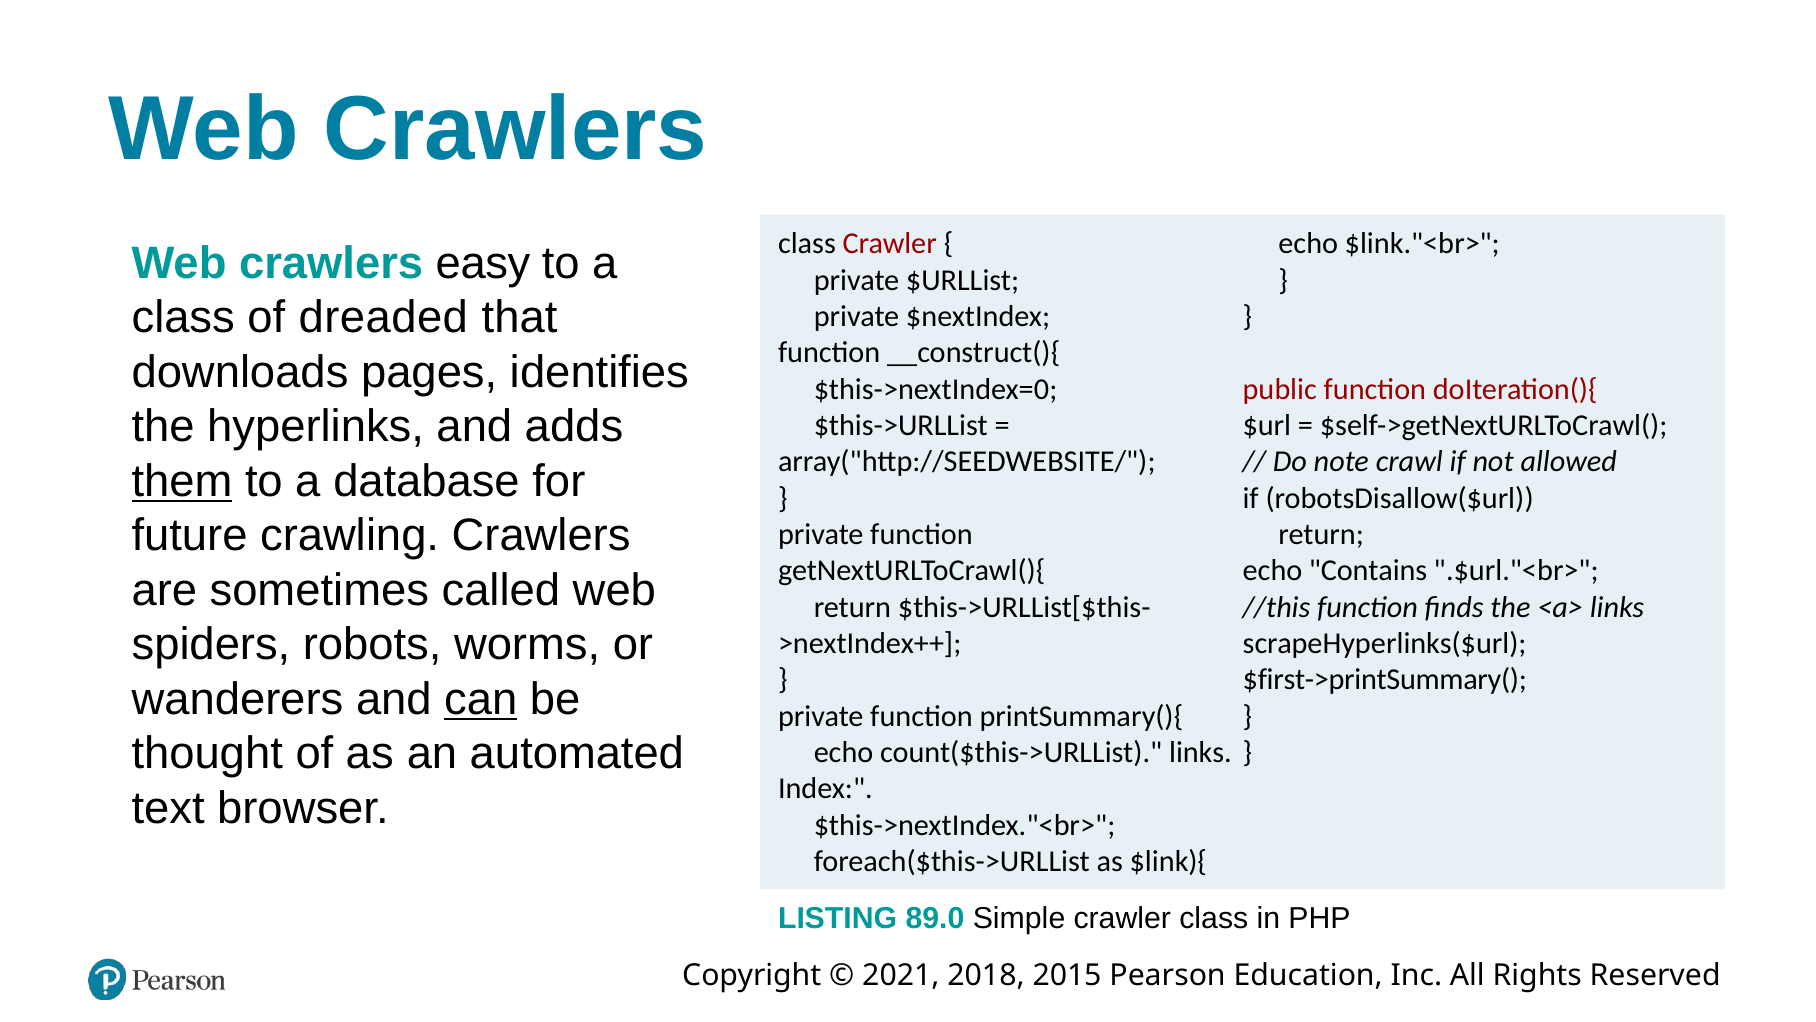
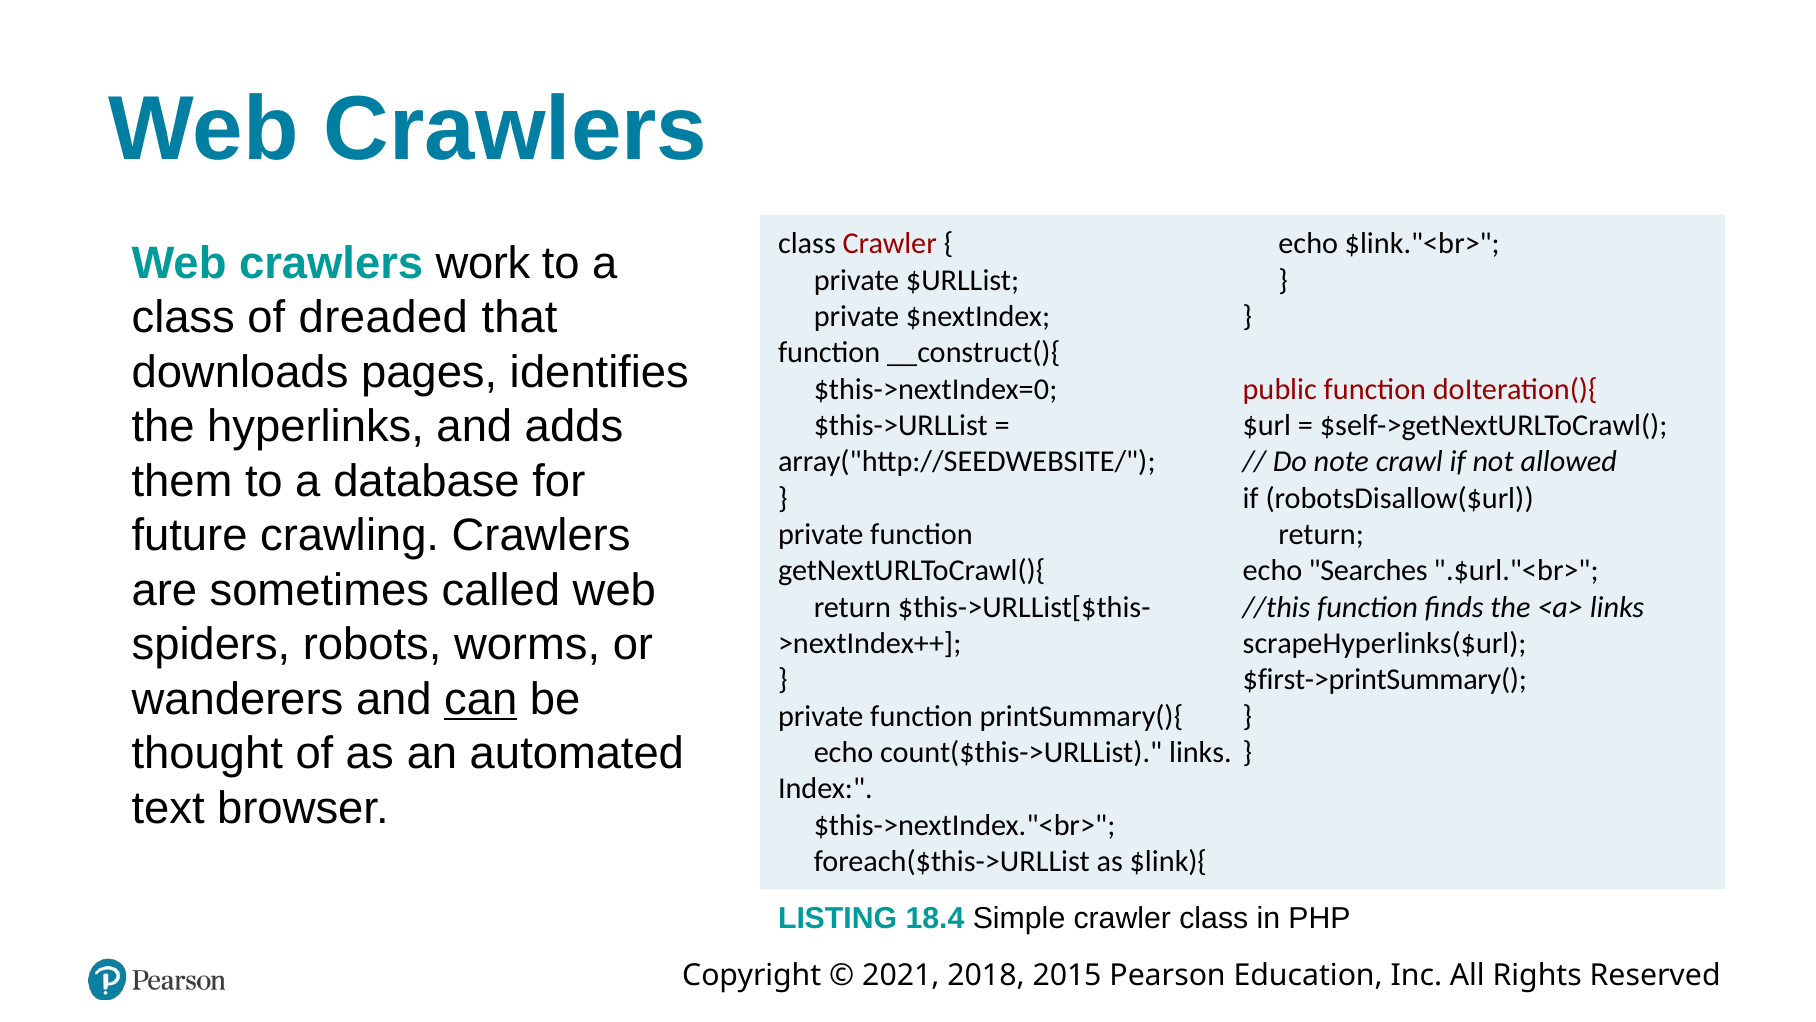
easy: easy -> work (483, 263)
them underline: present -> none (182, 481)
Contains: Contains -> Searches (1368, 571)
89.0: 89.0 -> 18.4 (935, 918)
